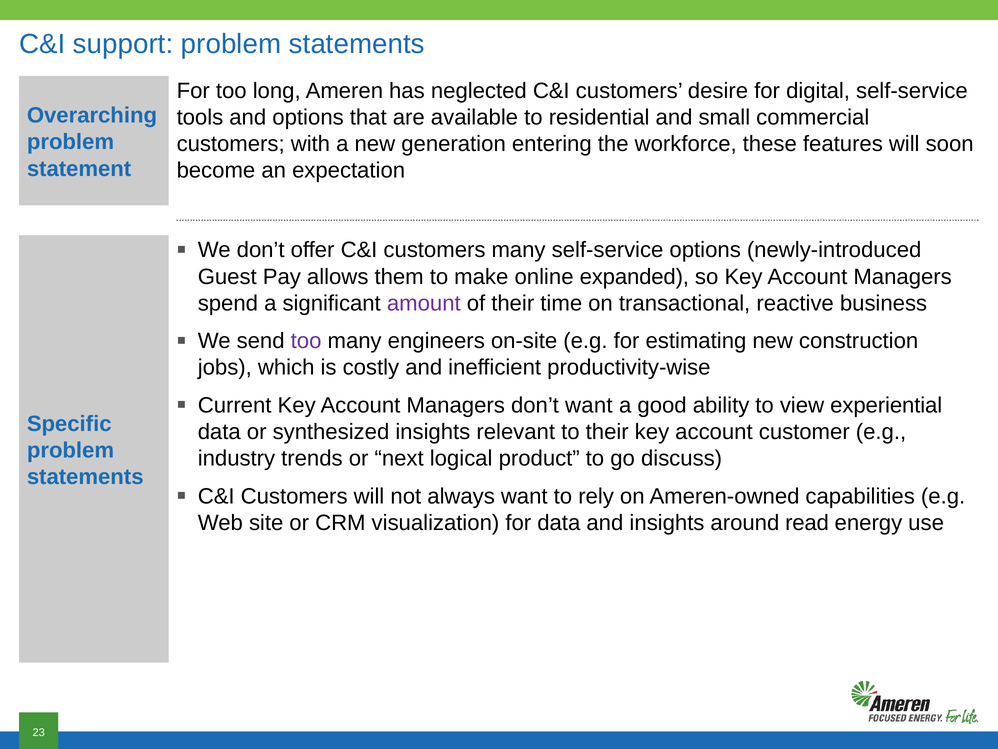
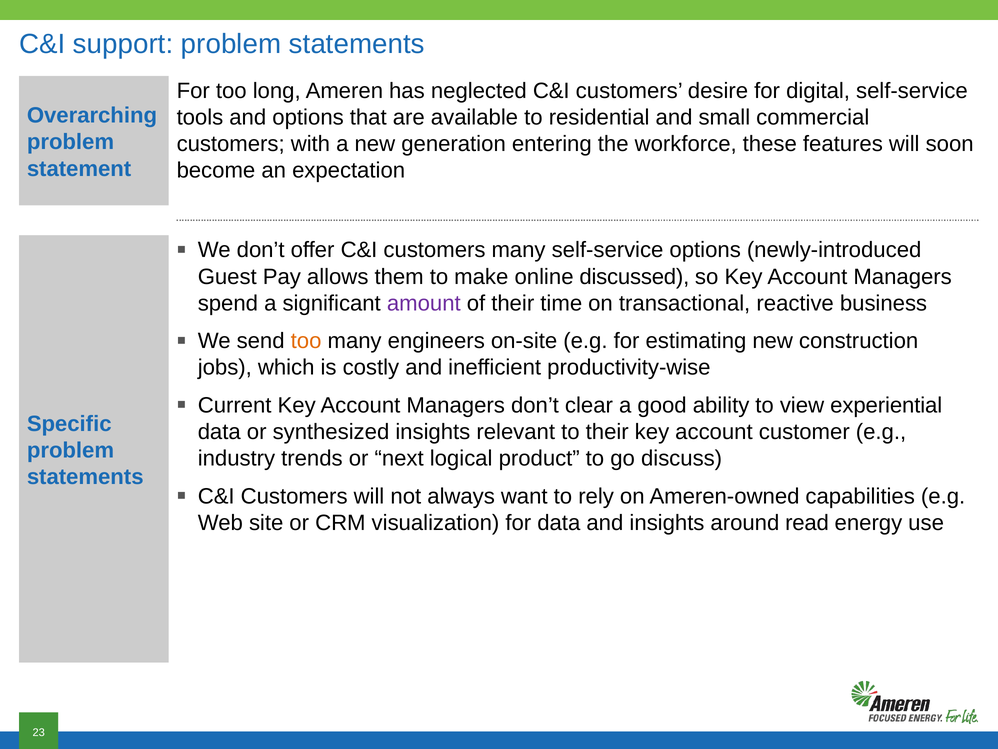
expanded: expanded -> discussed (634, 277)
too colour: purple -> orange (306, 341)
don’t want: want -> clear (589, 405)
